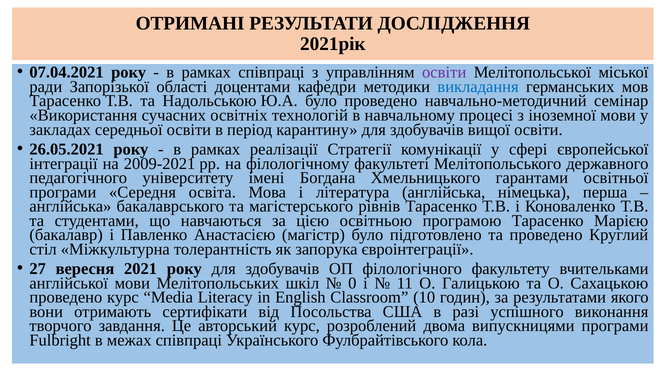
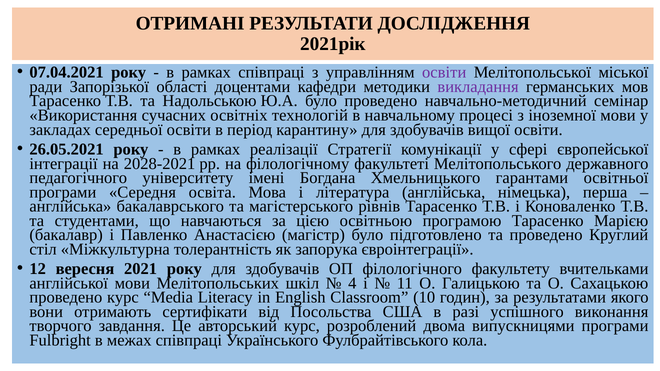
викладання colour: blue -> purple (478, 87)
2009-2021: 2009-2021 -> 2028-2021 (160, 164)
27: 27 -> 12 (38, 269)
0: 0 -> 4 (352, 283)
